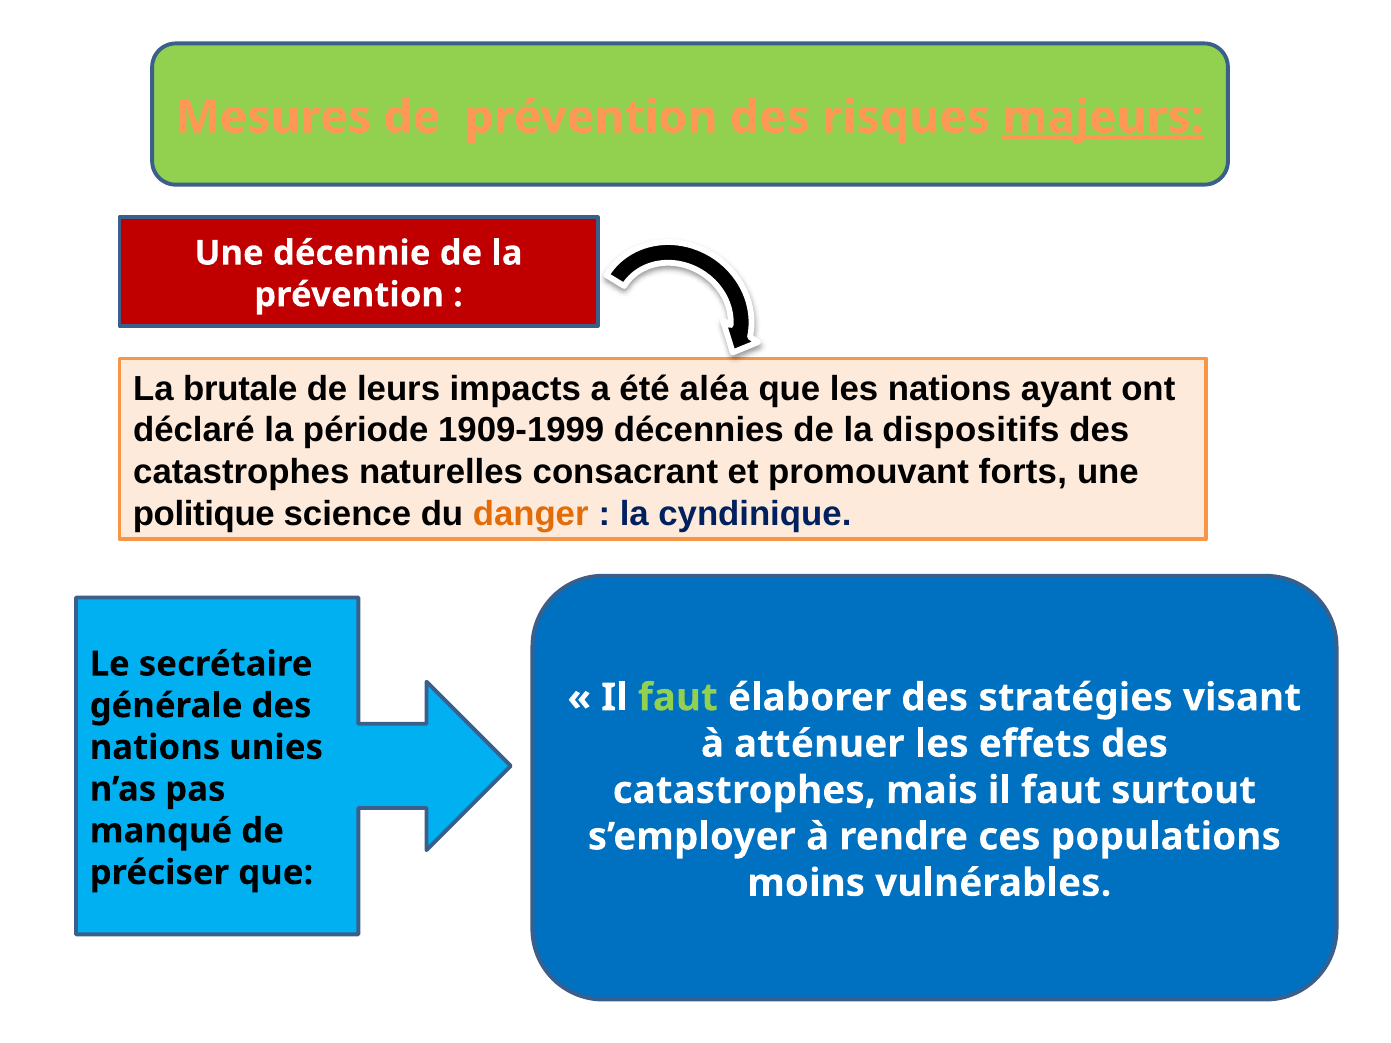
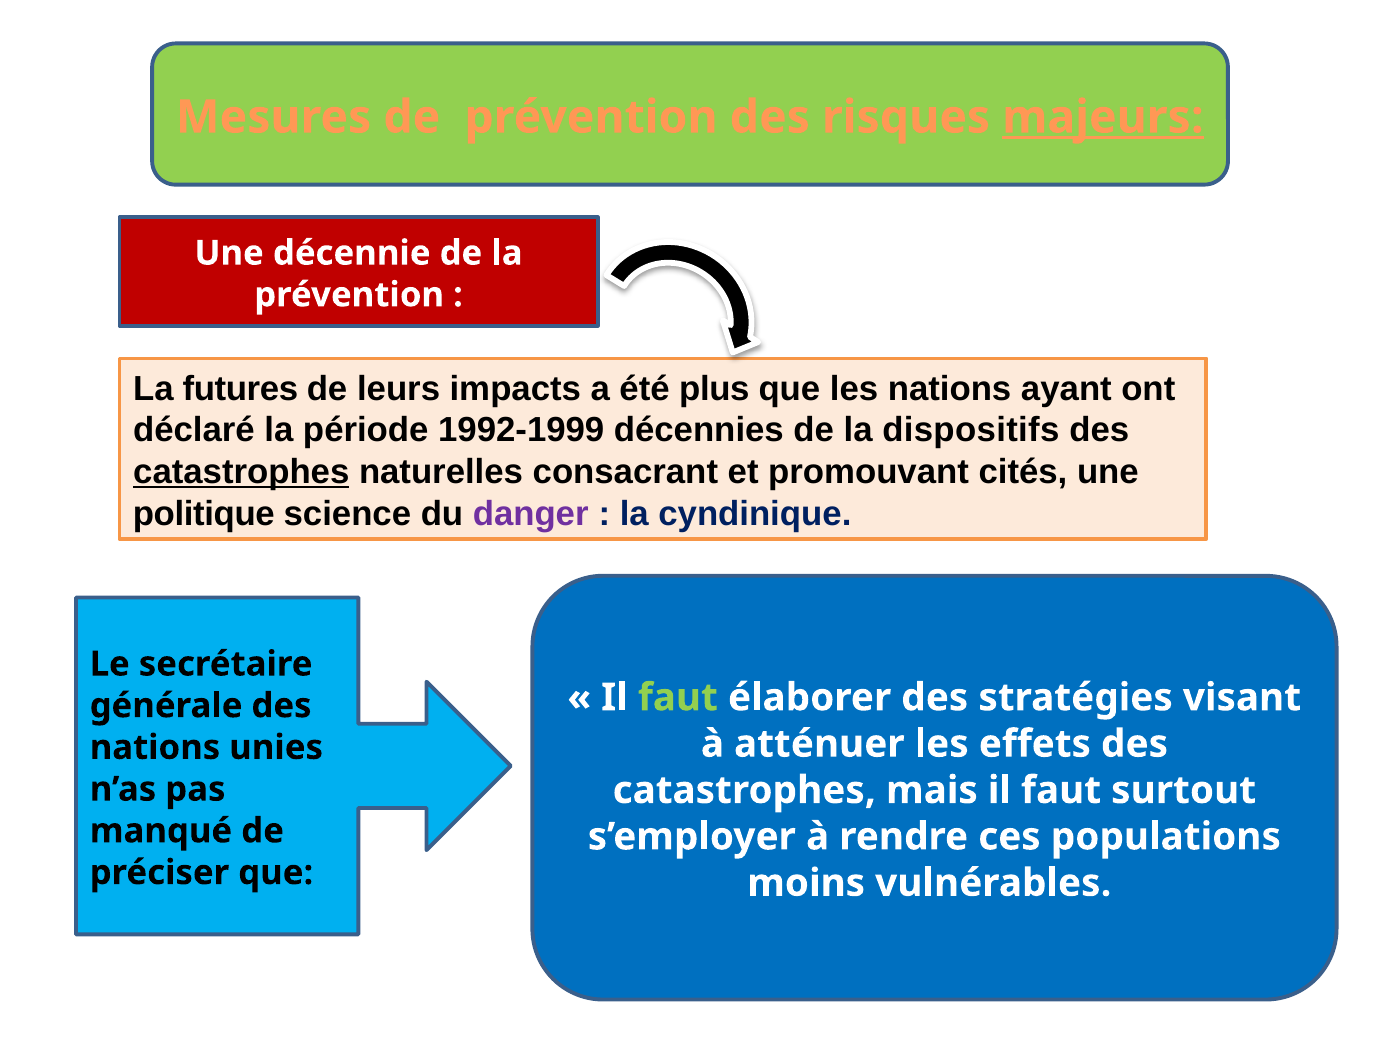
brutale: brutale -> futures (240, 389)
aléa: aléa -> plus (714, 389)
1909-1999: 1909-1999 -> 1992-1999 (521, 430)
catastrophes underline: none -> present (241, 472)
forts: forts -> cités (1023, 472)
danger colour: orange -> purple (531, 514)
